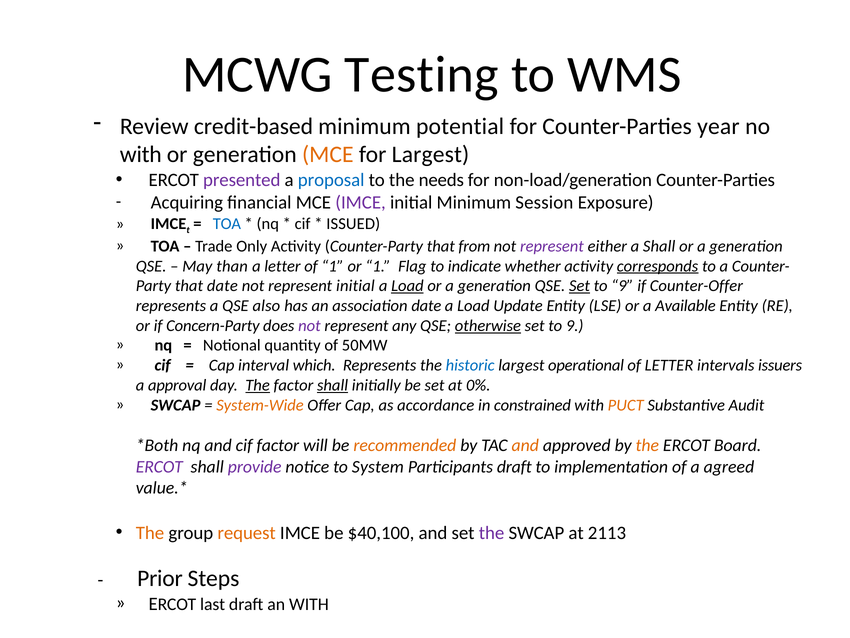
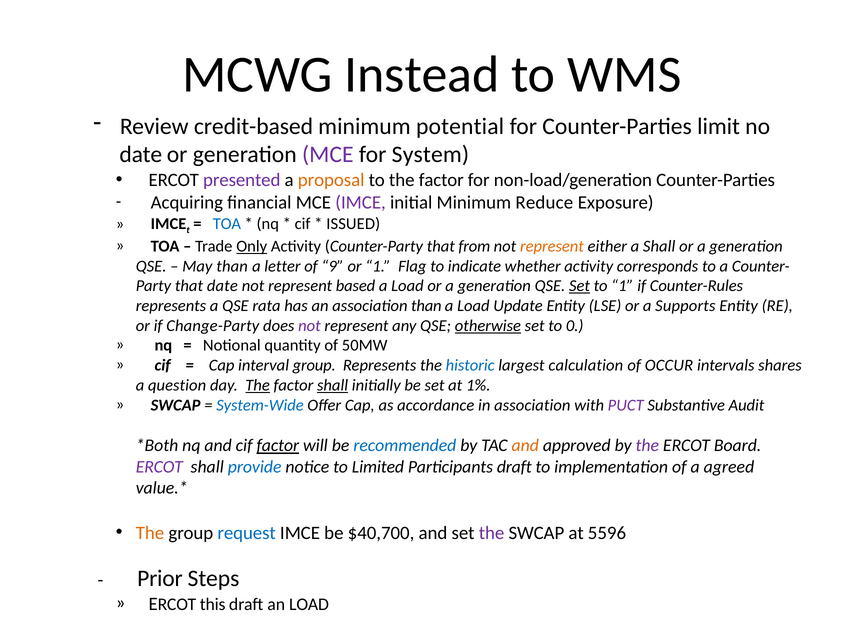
Testing: Testing -> Instead (422, 74)
year: year -> limit (719, 126)
with: with -> date (141, 155)
MCE colour: orange -> purple (328, 155)
for Largest: Largest -> System (430, 155)
proposal colour: blue -> orange (331, 180)
to the needs: needs -> factor (441, 180)
Session: Session -> Reduce (544, 202)
Only underline: none -> present (252, 246)
represent colour: purple -> orange (552, 246)
of 1: 1 -> 9 (333, 266)
corresponds underline: present -> none (658, 266)
represent initial: initial -> based (356, 286)
Load underline: present -> none (407, 286)
9: 9 -> 1 (622, 286)
Counter-Offer: Counter-Offer -> Counter-Rules (696, 286)
also: also -> rata (266, 306)
association date: date -> than (426, 306)
Available: Available -> Supports (685, 306)
Concern-Party: Concern-Party -> Change-Party (213, 325)
9: 9 -> 0 (575, 325)
interval which: which -> group (314, 365)
operational: operational -> calculation (586, 365)
of LETTER: LETTER -> OCCUR (669, 365)
issuers: issuers -> shares (780, 365)
approval: approval -> question (177, 385)
0%: 0% -> 1% (478, 385)
System-Wide colour: orange -> blue (260, 405)
in constrained: constrained -> association (532, 405)
PUCT colour: orange -> purple (626, 405)
factor underline: none -> present (278, 445)
recommended colour: orange -> blue (405, 445)
the colour: orange -> purple (647, 445)
provide colour: purple -> blue (255, 467)
System: System -> Limited (378, 467)
request colour: orange -> blue (247, 532)
$40,100: $40,100 -> $40,700 (381, 532)
2113: 2113 -> 5596 (607, 532)
last: last -> this (213, 604)
an WITH: WITH -> LOAD (309, 604)
